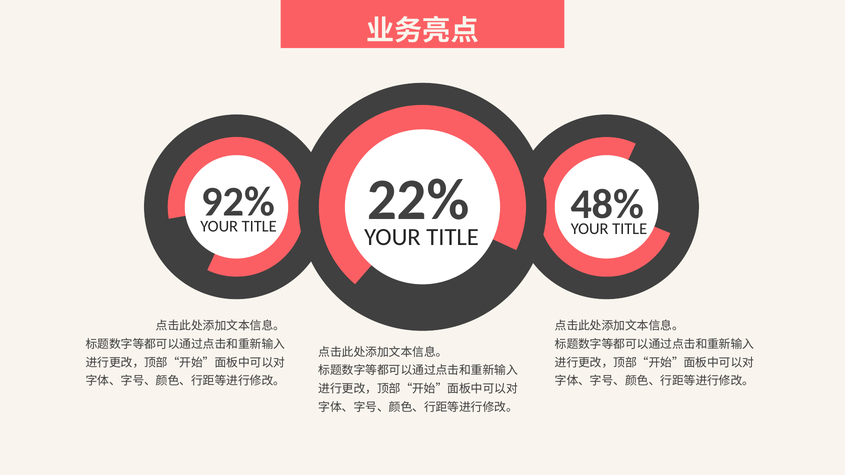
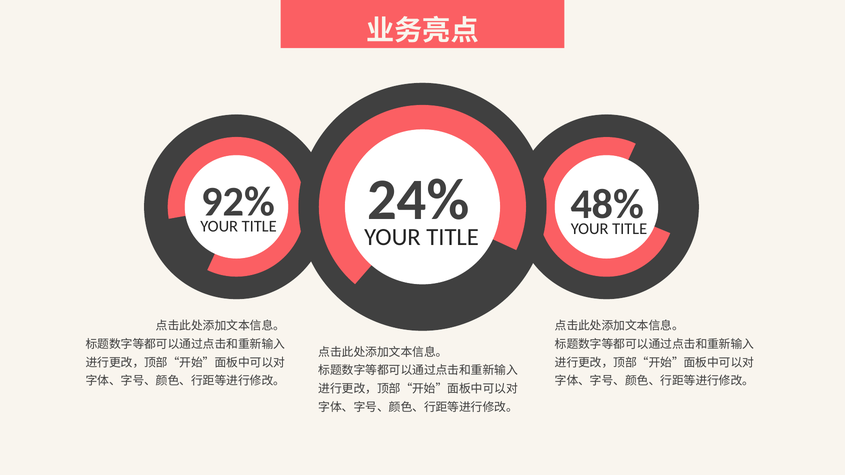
22%: 22% -> 24% (418, 200)
